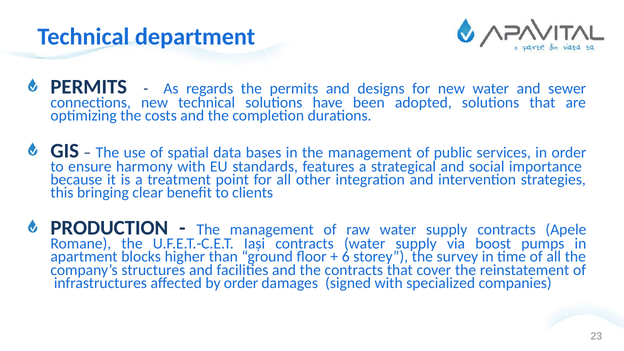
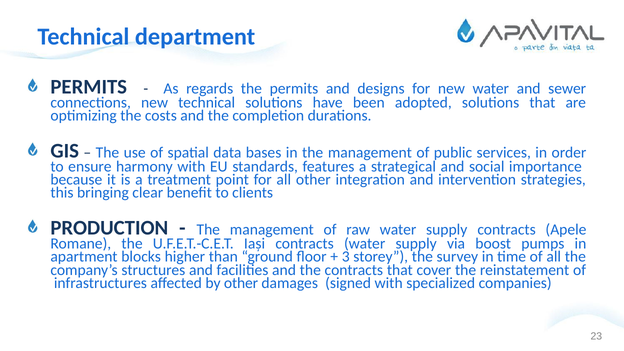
6: 6 -> 3 (346, 257)
by order: order -> other (241, 283)
